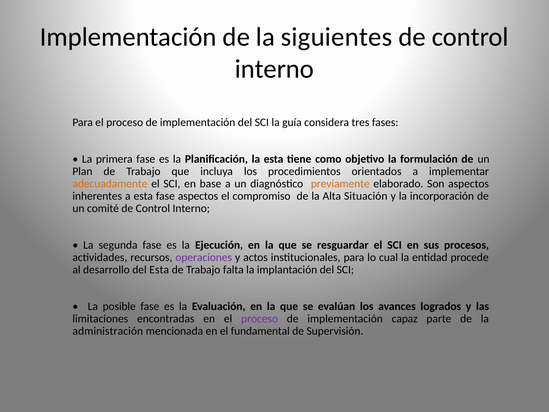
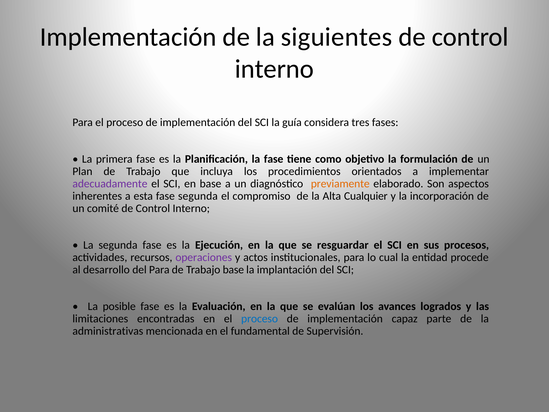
la esta: esta -> fase (274, 159)
adecuadamente colour: orange -> purple (110, 184)
fase aspectos: aspectos -> segunda (198, 196)
Situación: Situación -> Cualquier (366, 196)
del Esta: Esta -> Para (159, 270)
Trabajo falta: falta -> base (233, 270)
proceso colour: purple -> blue (260, 318)
administración: administración -> administrativas (108, 331)
